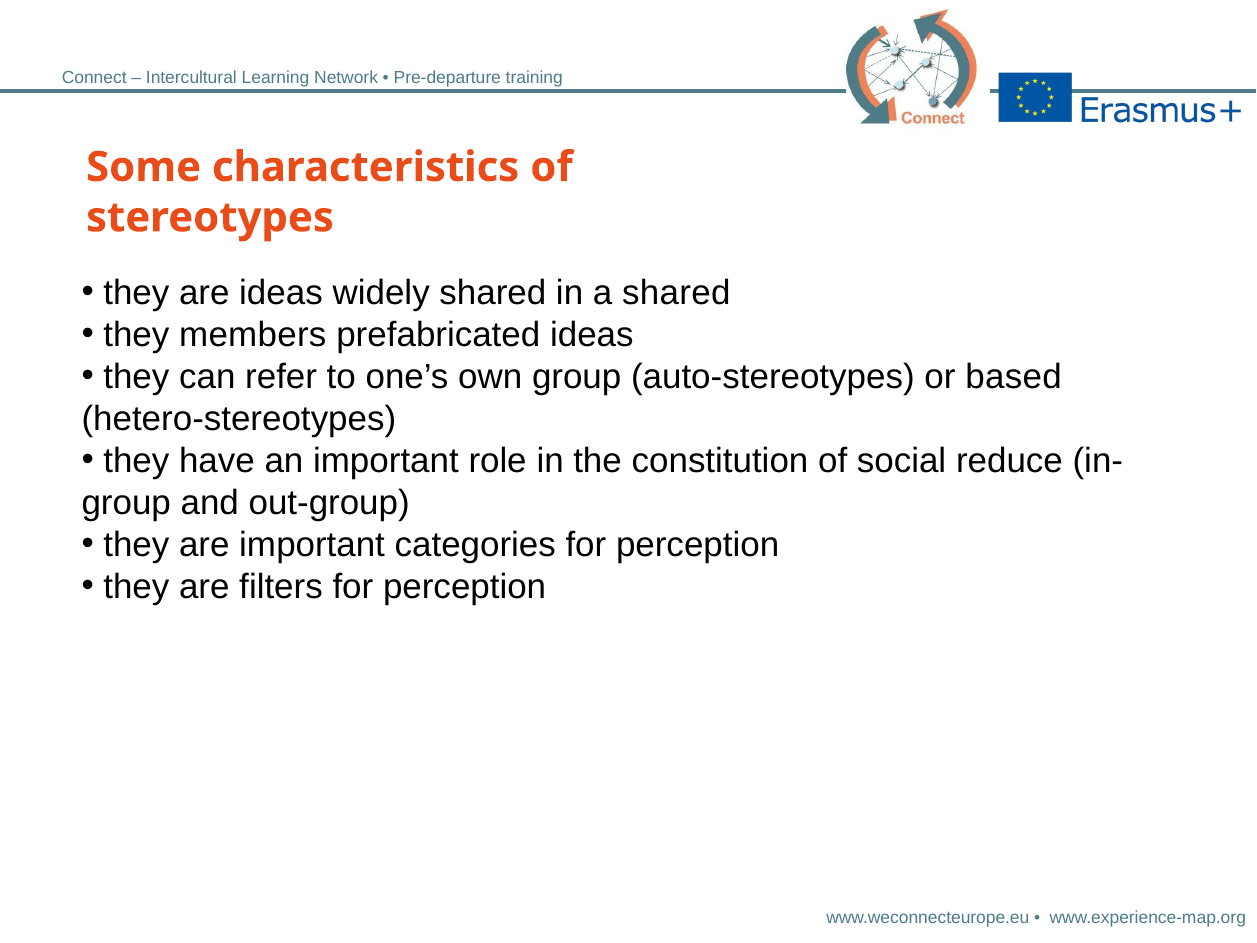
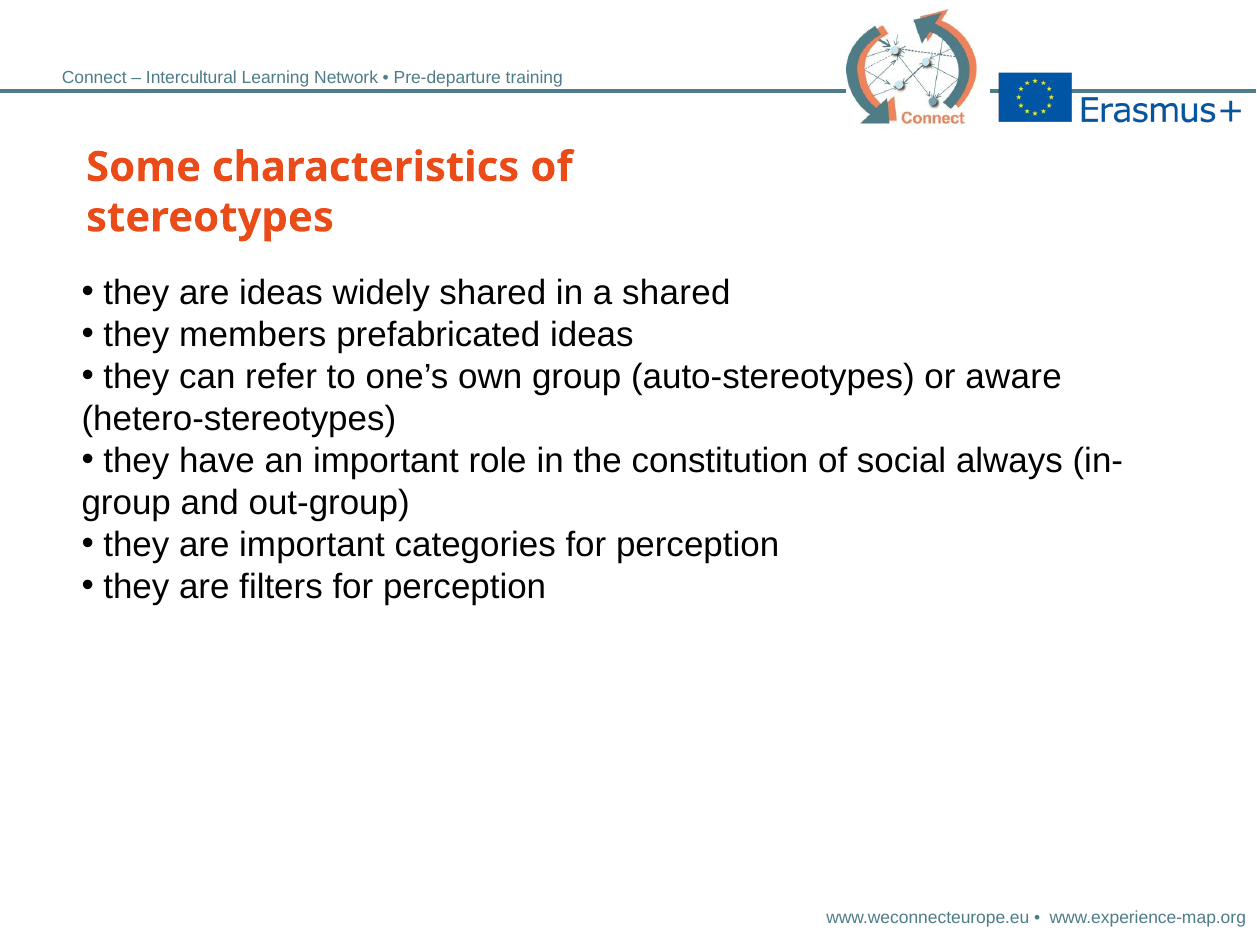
based: based -> aware (1014, 377)
reduce: reduce -> always (1009, 461)
